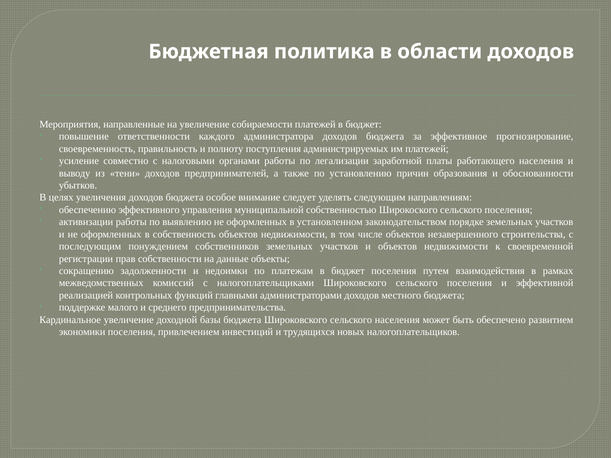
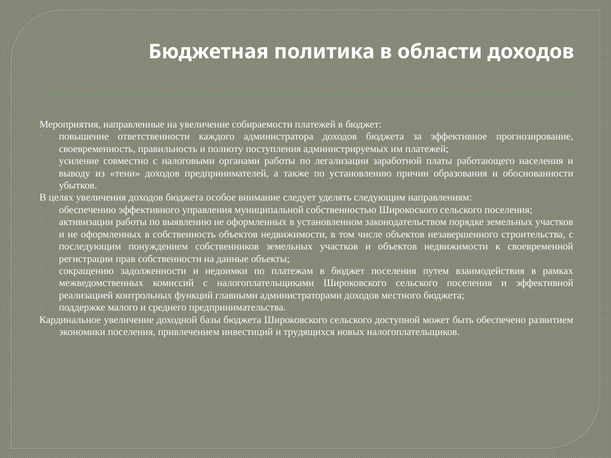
сельского населения: населения -> доступной (397, 320)
